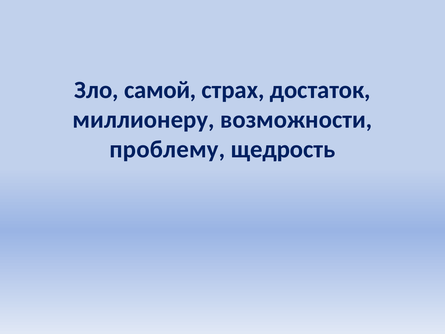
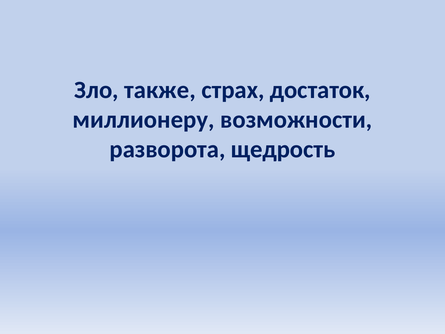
самой: самой -> также (160, 90)
проблему: проблему -> разворота (167, 149)
